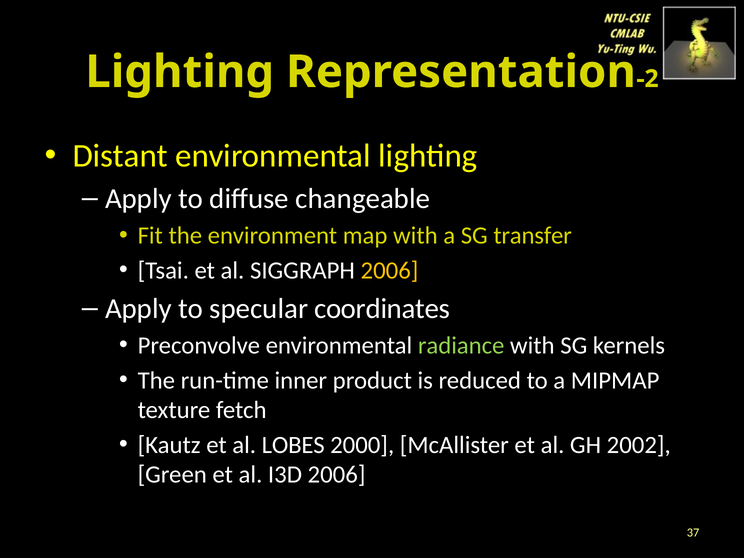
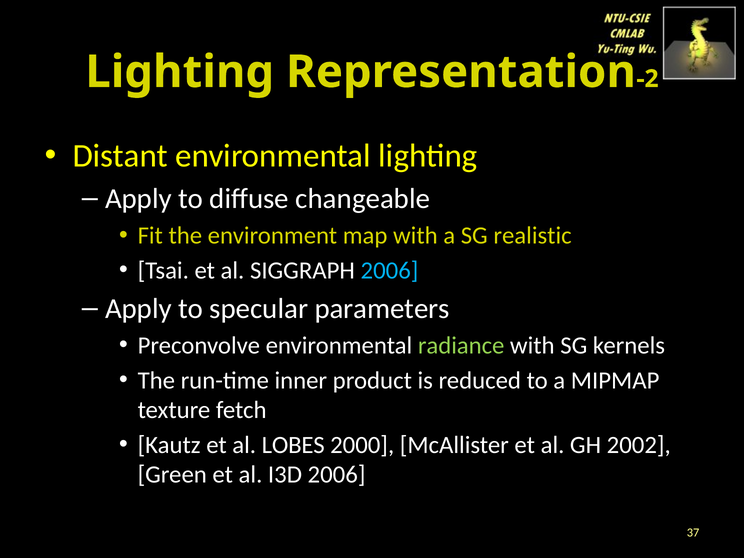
transfer: transfer -> realistic (533, 236)
2006 colour: yellow -> light blue (390, 270)
coordinates: coordinates -> parameters (382, 309)
